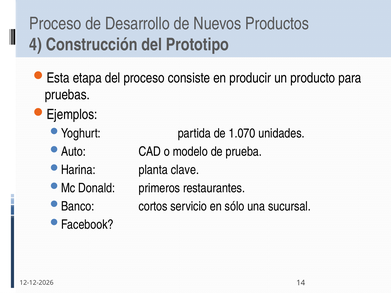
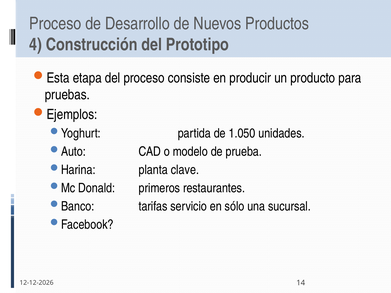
1.070: 1.070 -> 1.050 (242, 133)
cortos: cortos -> tarifas (153, 206)
